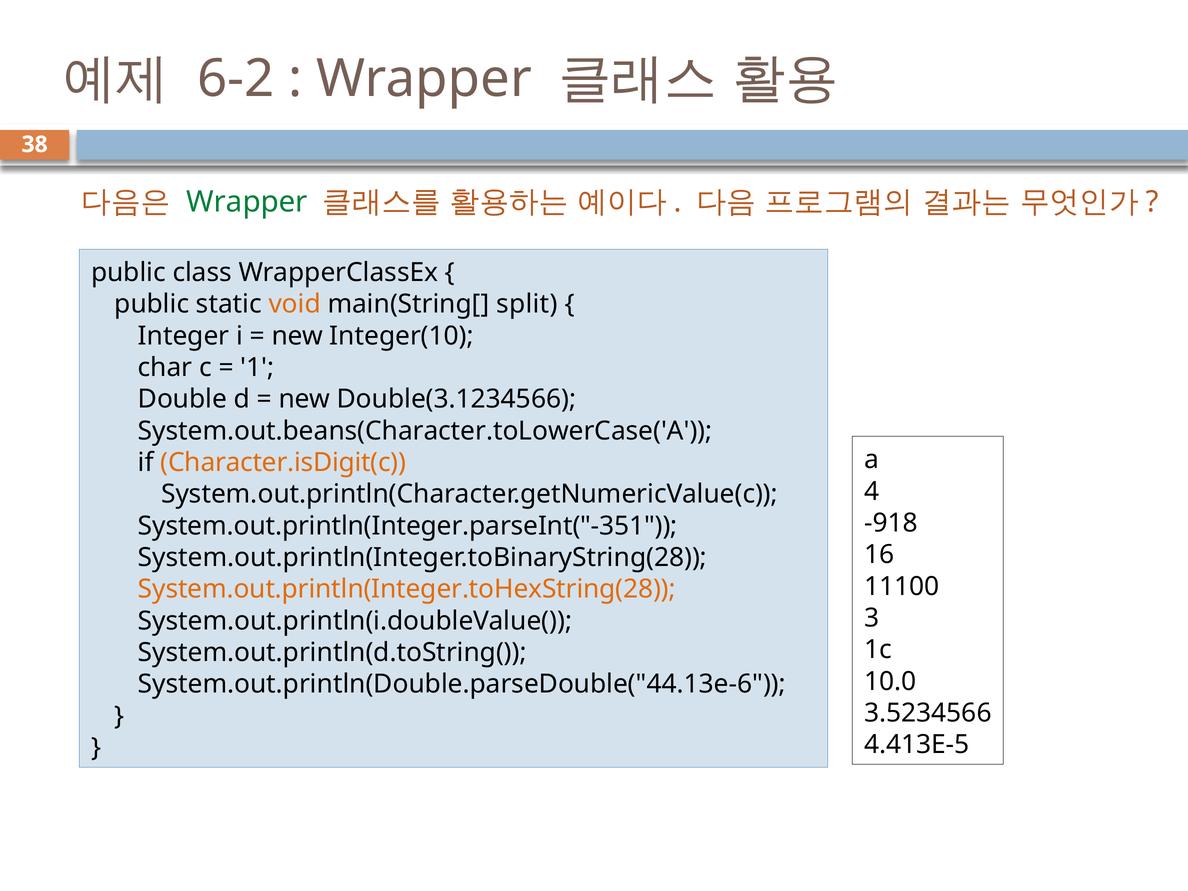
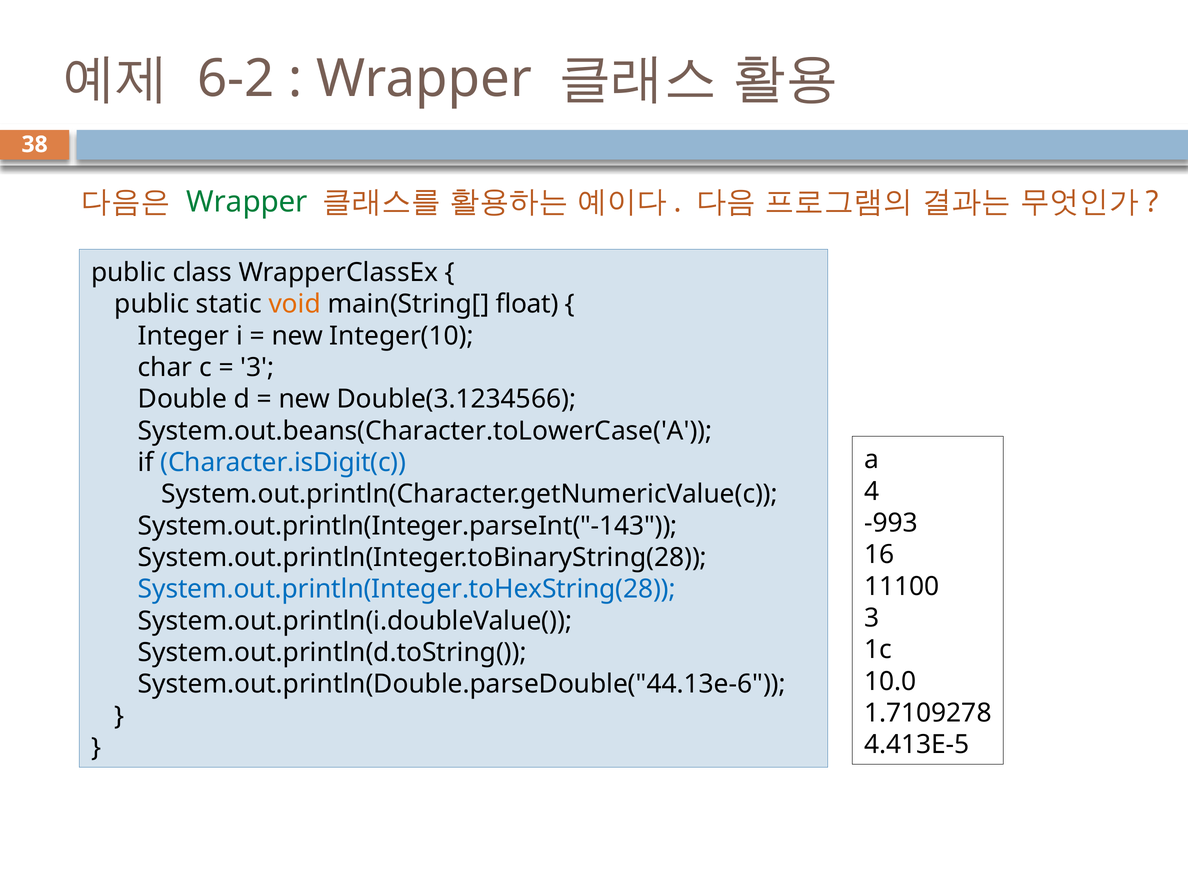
split: split -> float (527, 304)
1: 1 -> 3 (257, 368)
Character.isDigit(c colour: orange -> blue (283, 463)
-918: -918 -> -993 (891, 523)
System.out.println(Integer.parseInt("-351: System.out.println(Integer.parseInt("-351 -> System.out.println(Integer.parseInt("-143 (408, 526)
System.out.println(Integer.toHexString(28 colour: orange -> blue (407, 589)
3.5234566: 3.5234566 -> 1.7109278 (928, 713)
